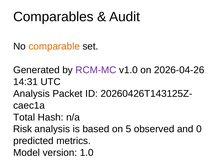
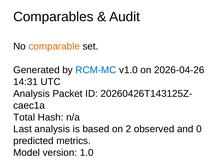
RCM-MC colour: purple -> blue (96, 70)
Risk: Risk -> Last (22, 129)
5: 5 -> 2 (128, 129)
